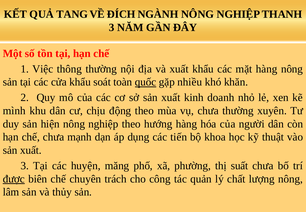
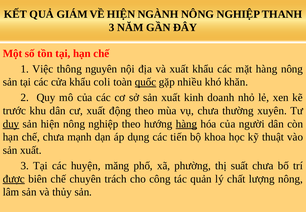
TANG: TANG -> GIÁM (72, 14)
VỀ ĐÍCH: ĐÍCH -> HIỆN (121, 14)
thông thường: thường -> nguyên (101, 69)
soát: soát -> coli (102, 82)
mình: mình -> trước (14, 111)
cư chịu: chịu -> xuất (96, 111)
duy underline: none -> present (11, 124)
hàng underline: none -> present (186, 124)
